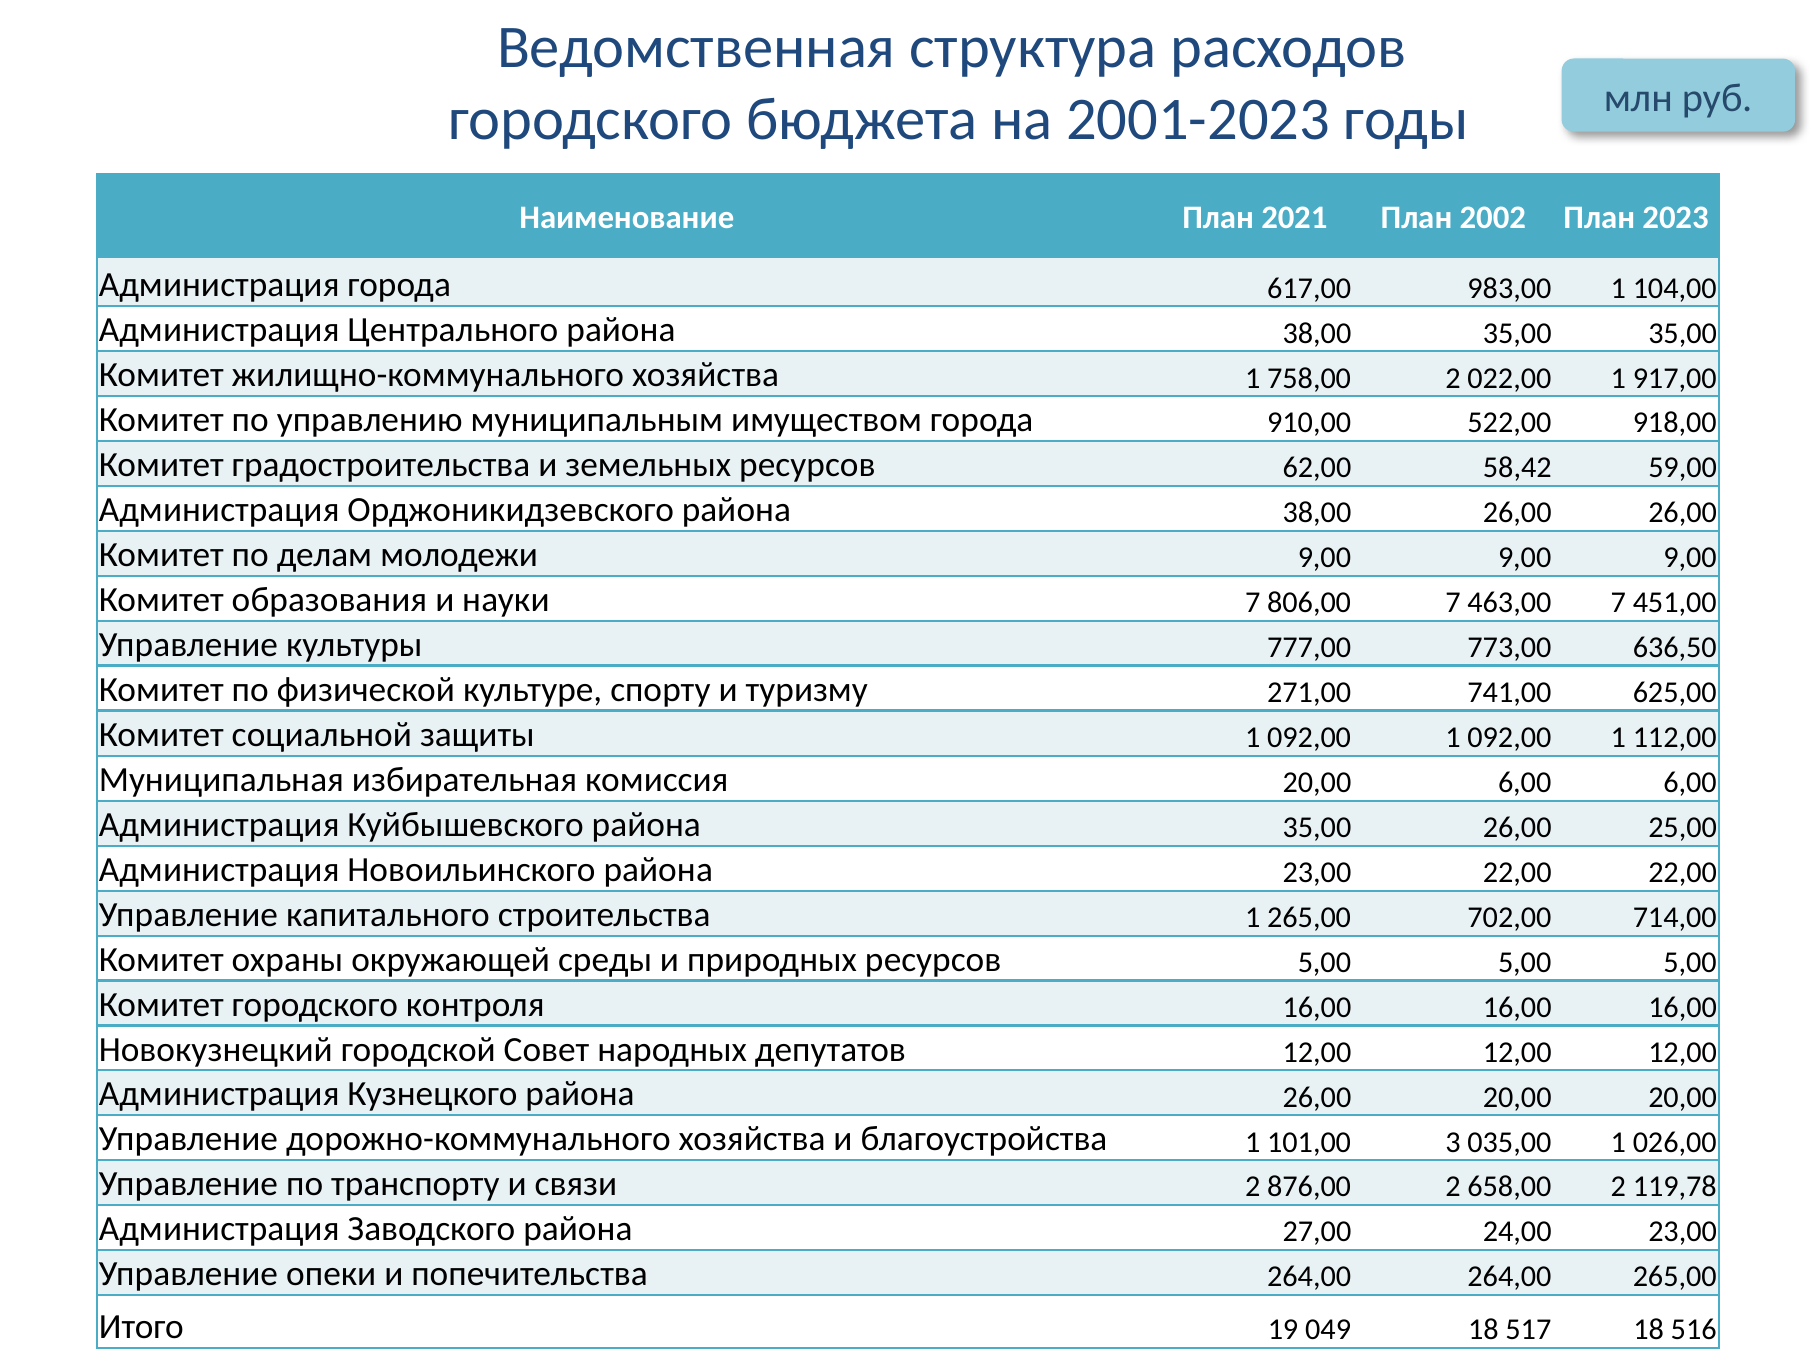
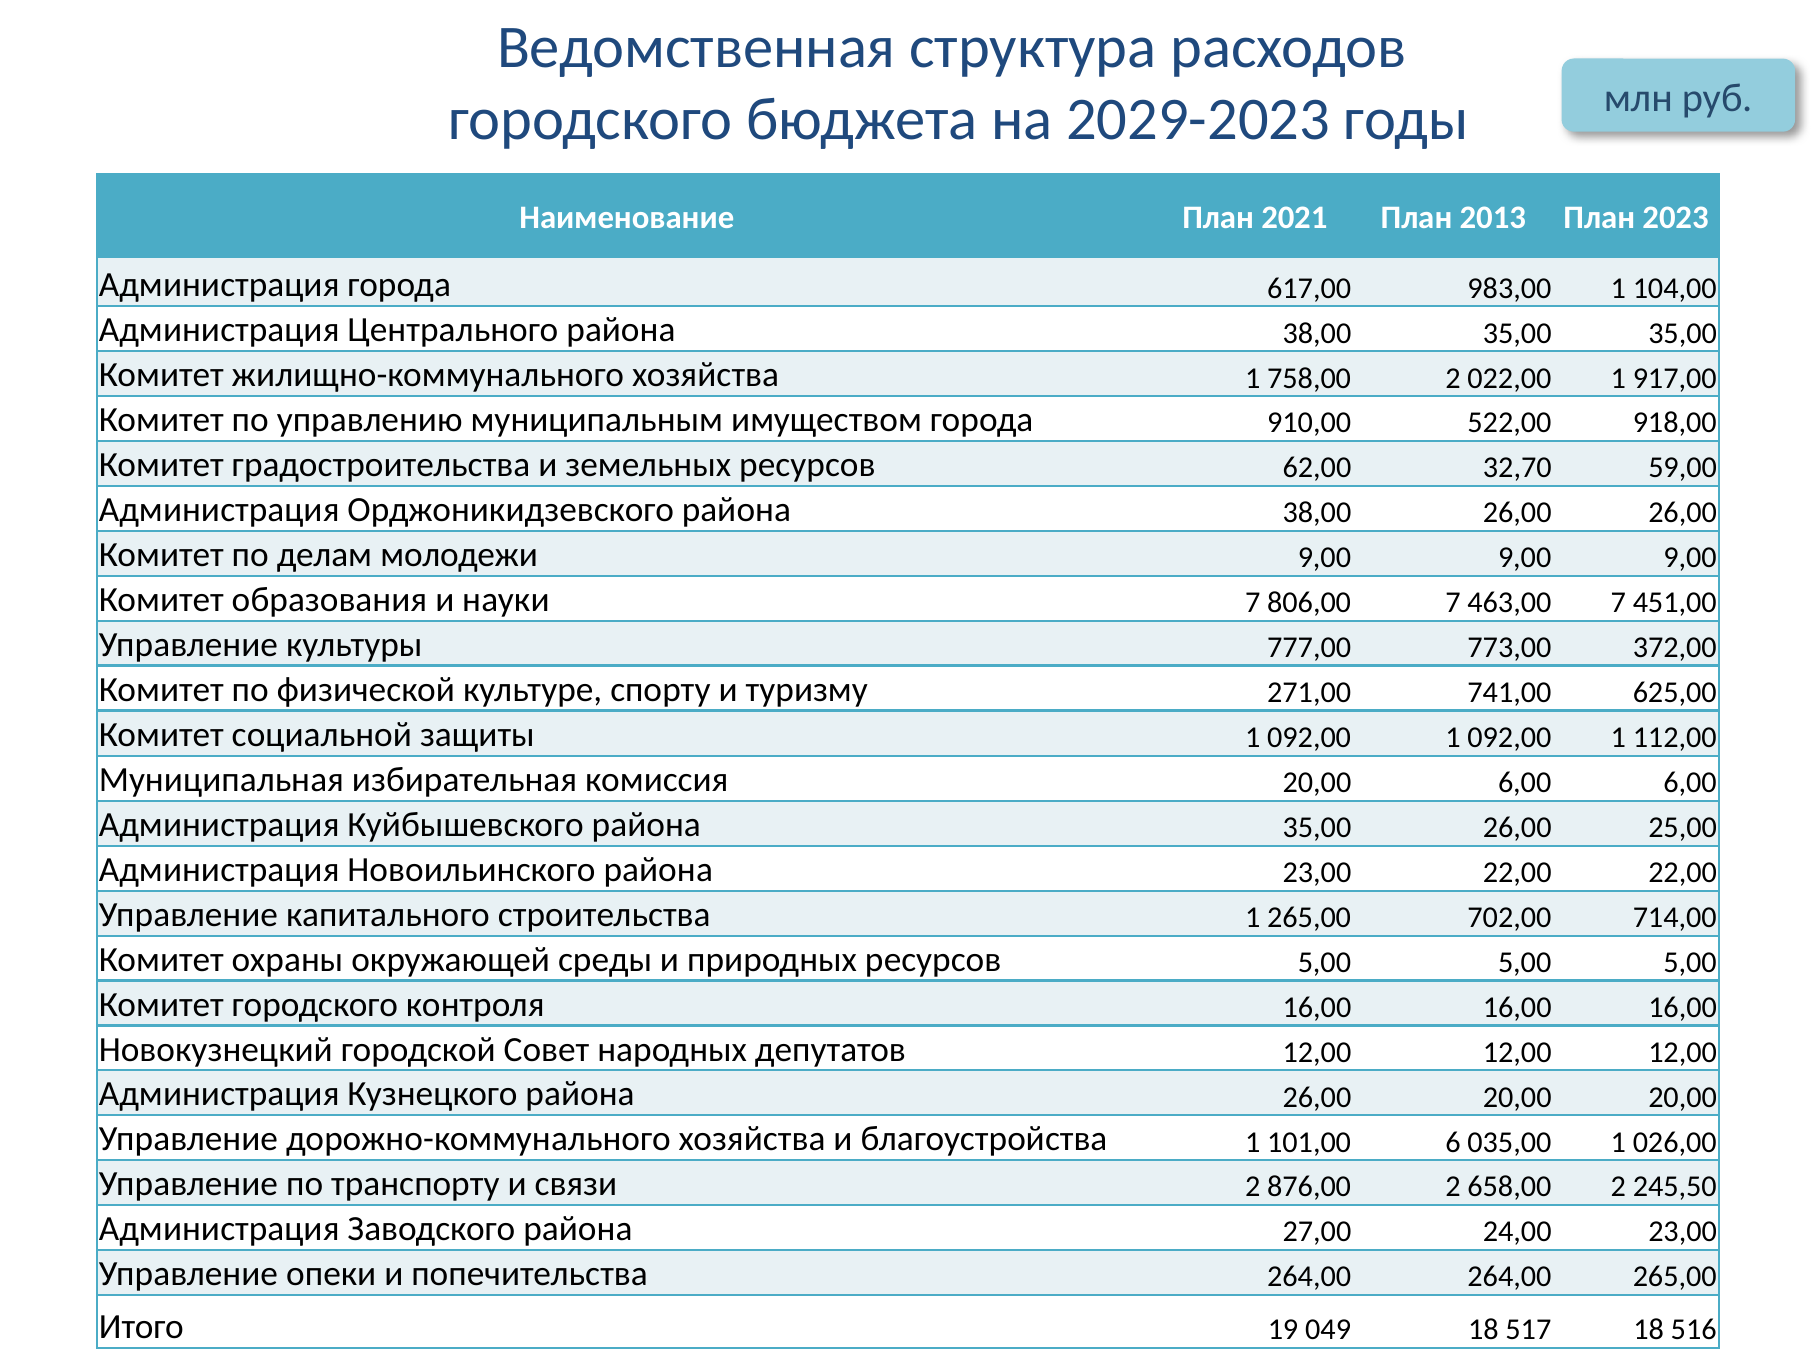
2001-2023: 2001-2023 -> 2029-2023 (1198, 120)
2002: 2002 -> 2013 (1493, 217)
58,42: 58,42 -> 32,70 (1517, 468)
636,50: 636,50 -> 372,00 (1675, 647)
3: 3 -> 6 (1453, 1142)
119,78: 119,78 -> 245,50 (1675, 1187)
